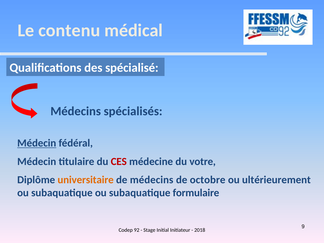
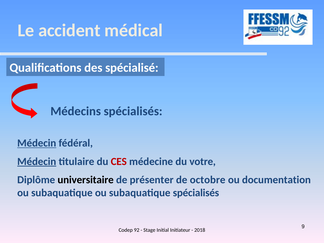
contenu: contenu -> accident (69, 31)
Médecin underline: none -> present (37, 161)
universitaire colour: orange -> black (86, 180)
de médecins: médecins -> présenter (152, 180)
ultérieurement: ultérieurement -> documentation (276, 180)
subaquatique formulaire: formulaire -> spécialisés (196, 193)
